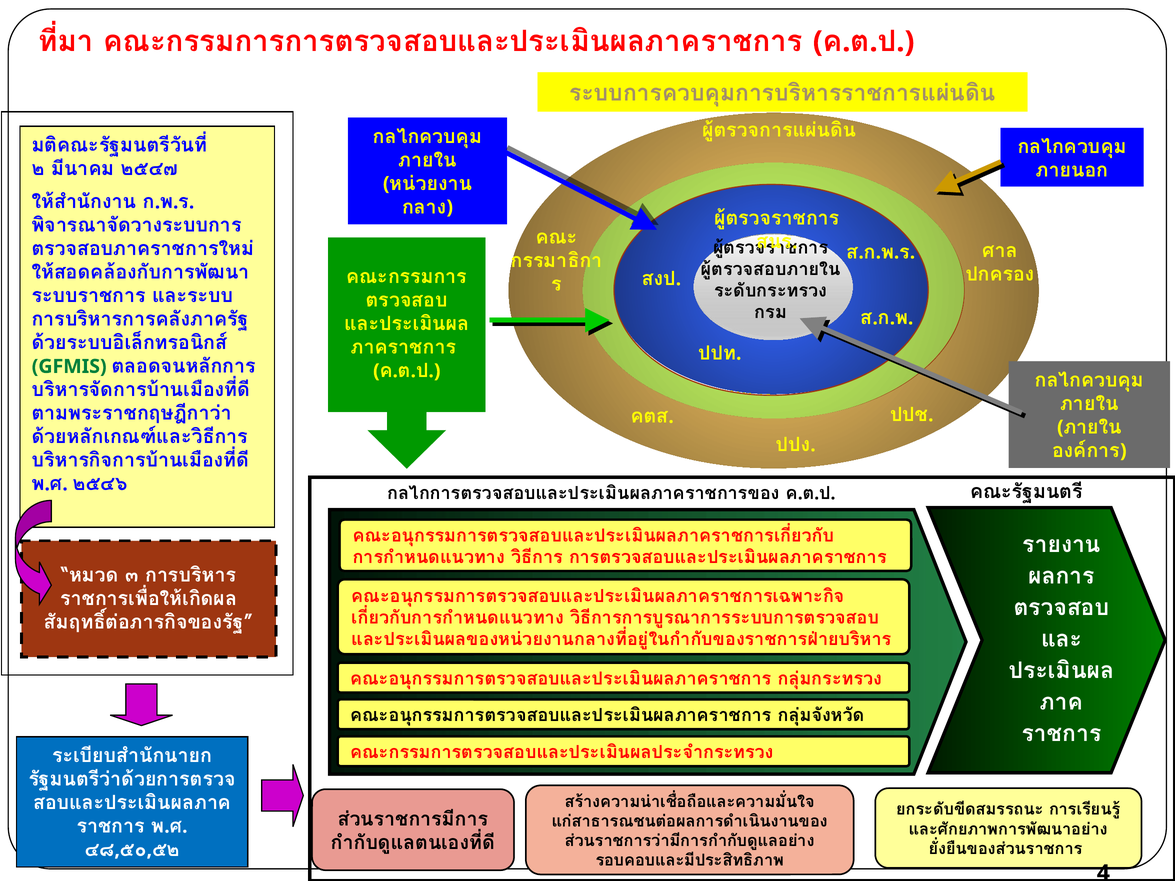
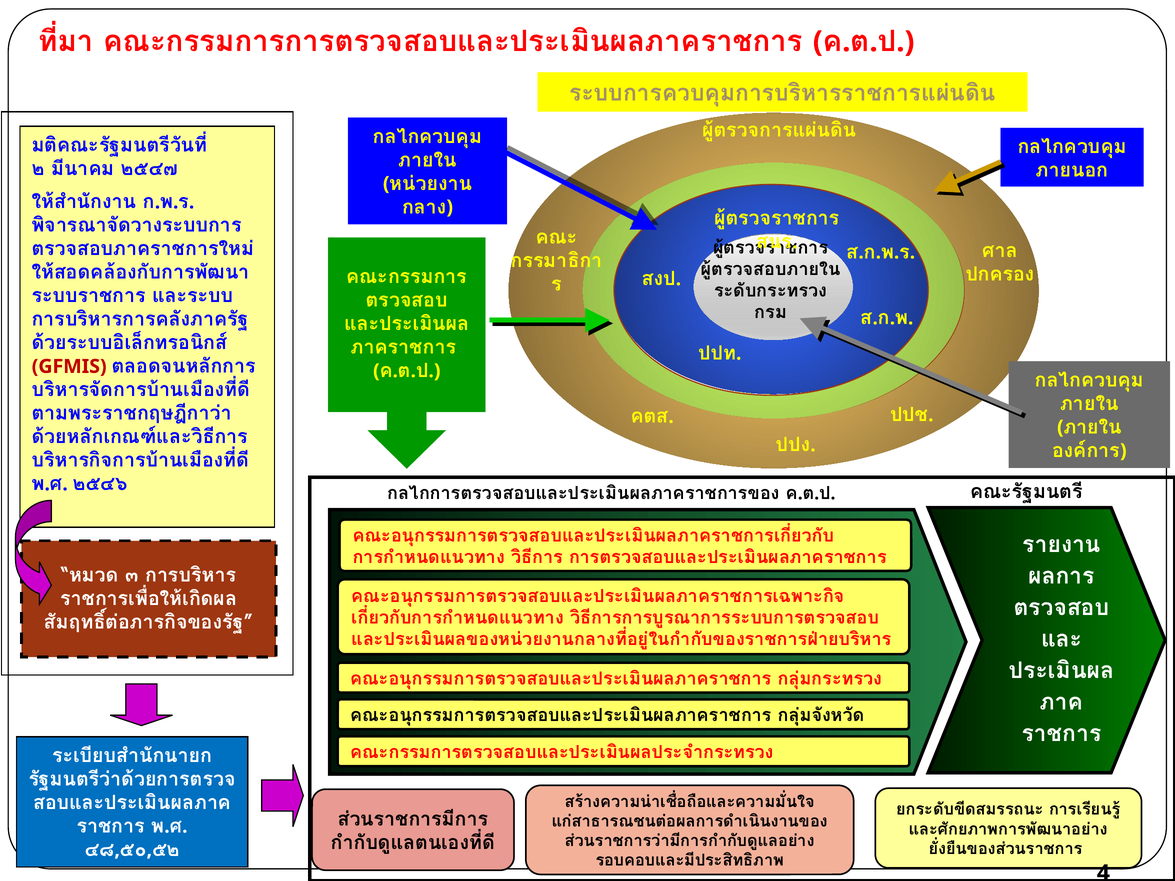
GFMIS colour: green -> red (69, 367)
